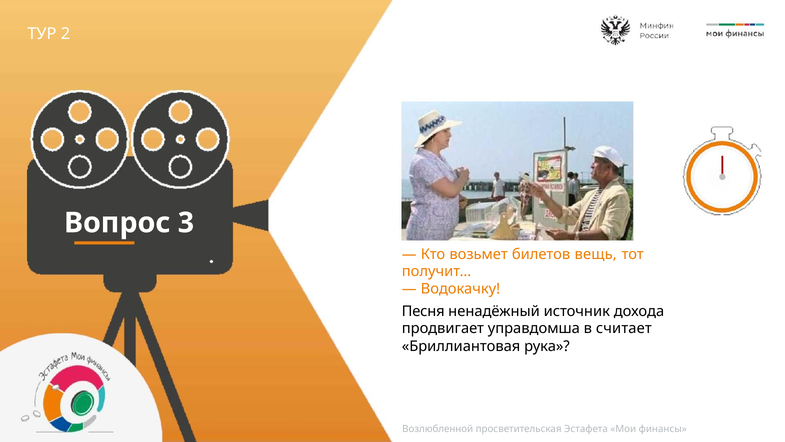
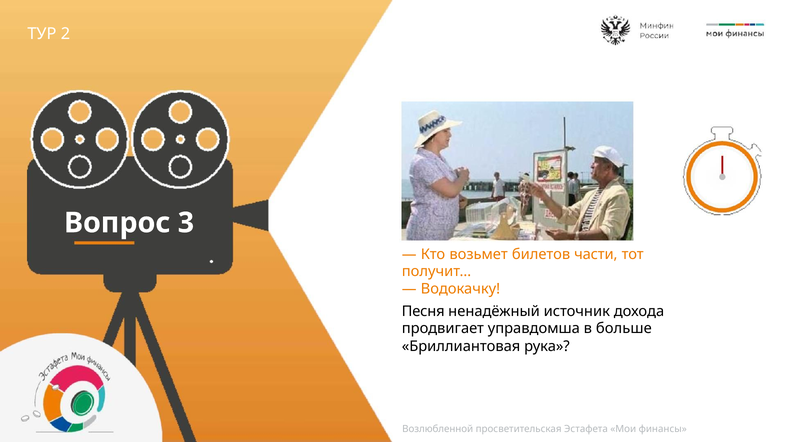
вещь: вещь -> части (596, 254)
считает: считает -> больше (624, 328)
